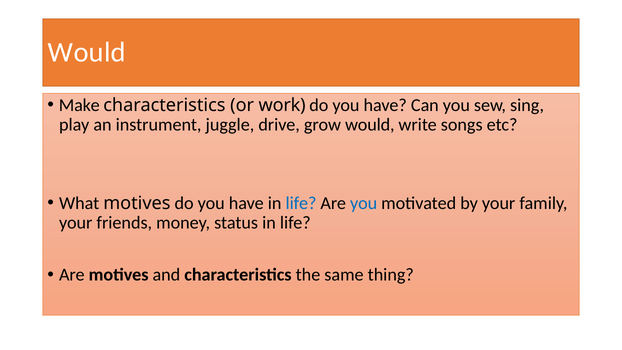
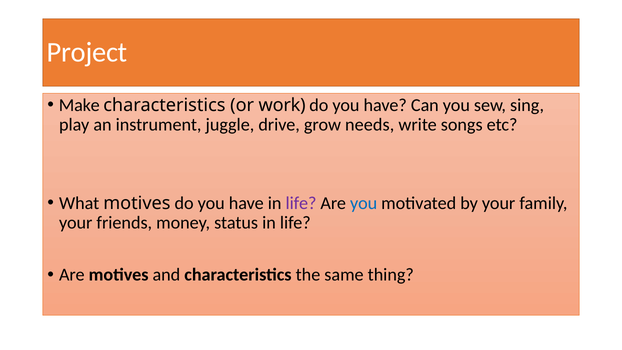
Would: Would -> Project (87, 52)
grow would: would -> needs (370, 125)
life colour: blue -> purple (301, 203)
